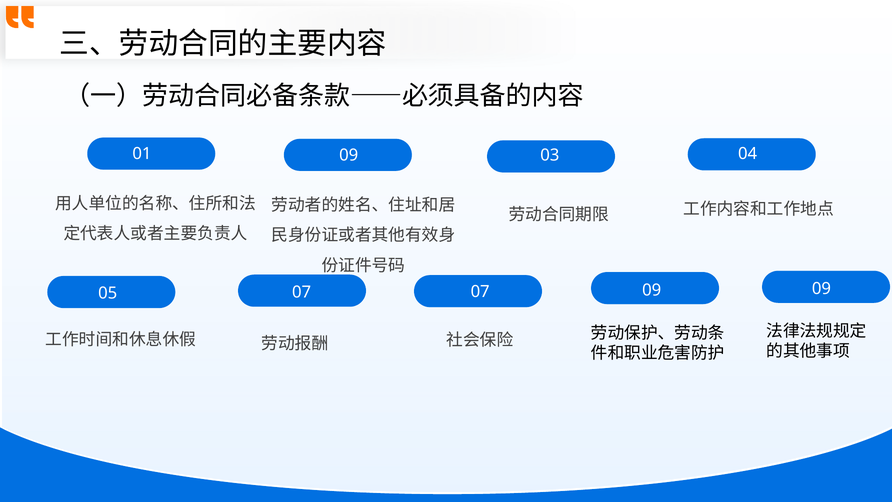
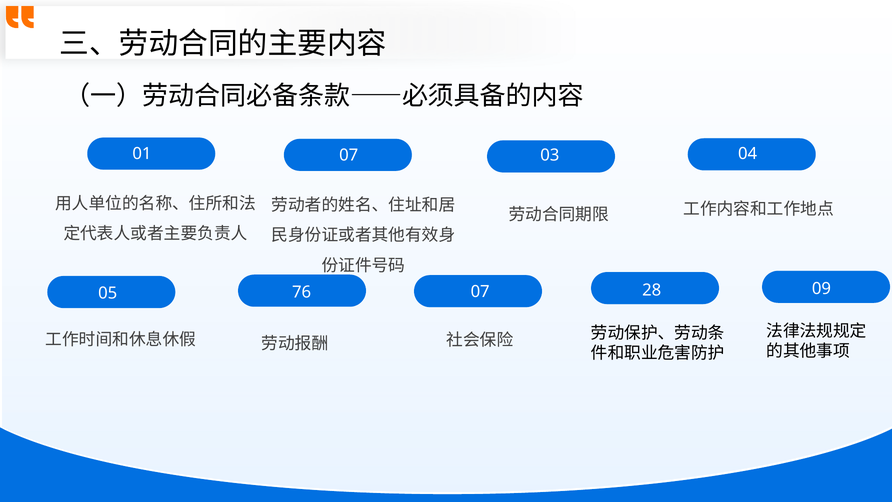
01 09: 09 -> 07 (349, 155)
05 07: 07 -> 76 (302, 292)
07 09: 09 -> 28 (652, 290)
